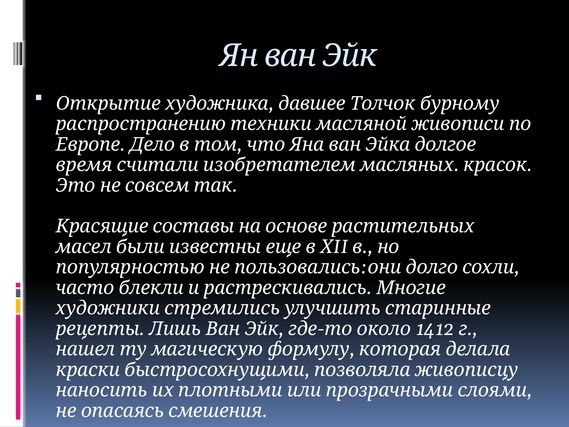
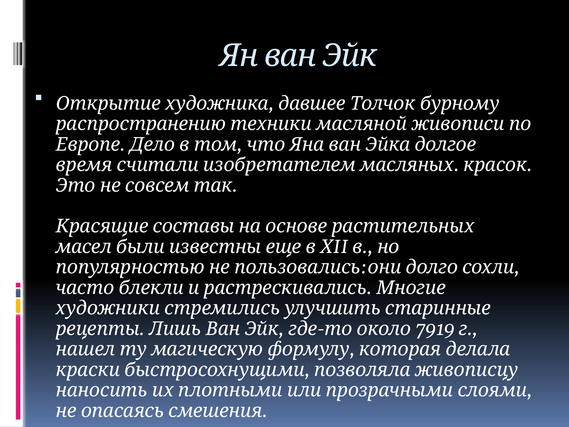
1412: 1412 -> 7919 (435, 329)
